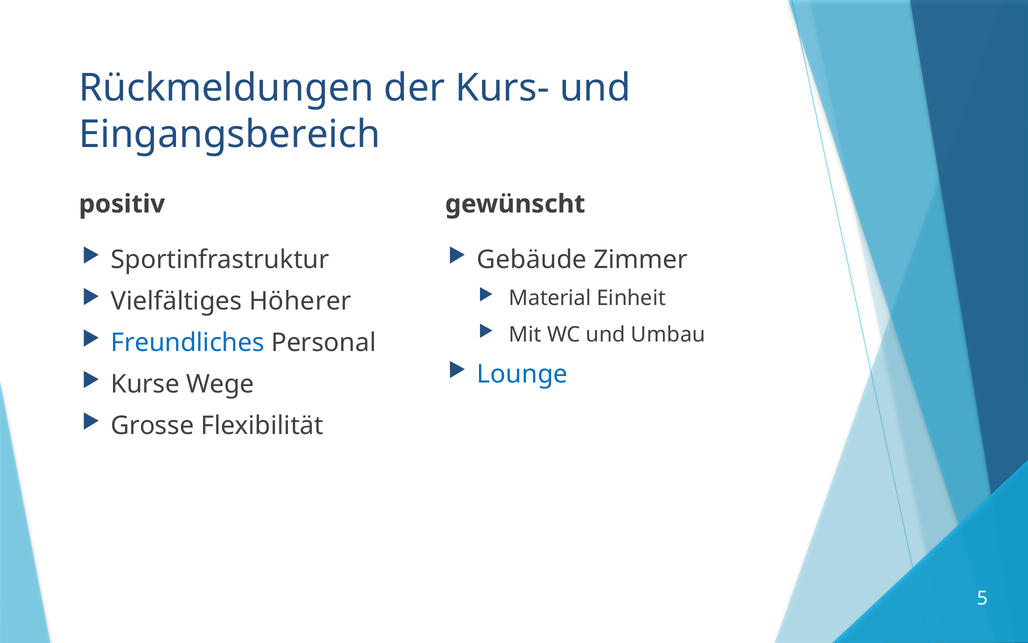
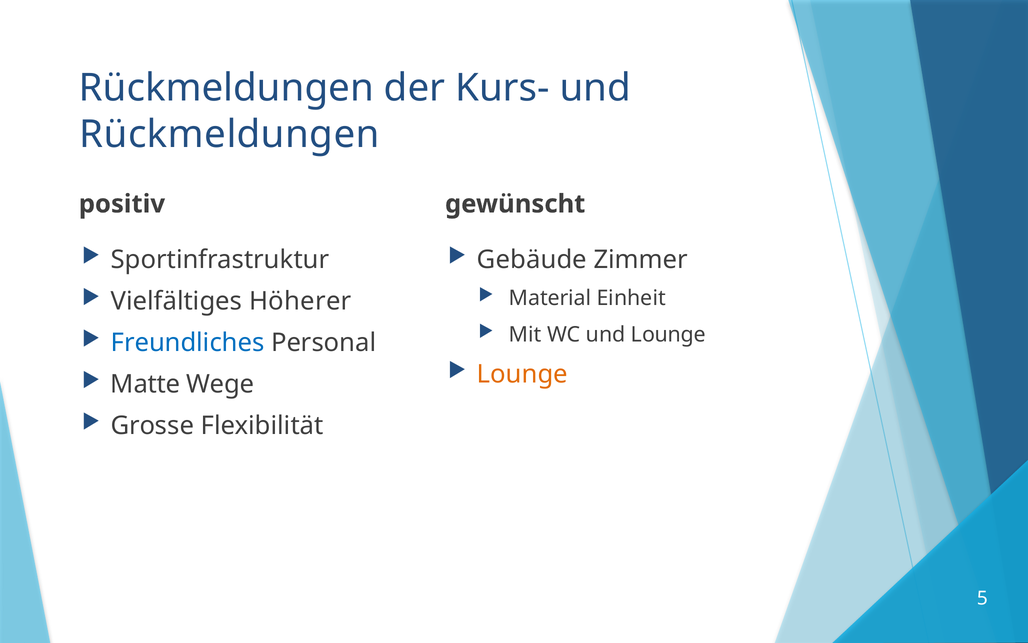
Eingangsbereich: Eingangsbereich -> Rückmeldungen (229, 134)
und Umbau: Umbau -> Lounge (668, 334)
Lounge colour: blue -> orange (522, 374)
Kurse: Kurse -> Matte (145, 384)
